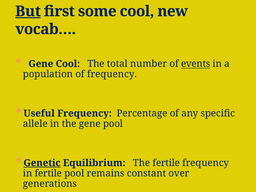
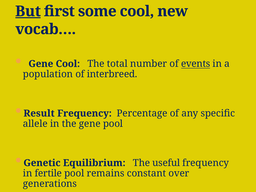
of frequency: frequency -> interbreed (112, 74)
Useful: Useful -> Result (39, 113)
Genetic underline: present -> none (42, 163)
The fertile: fertile -> useful (166, 163)
